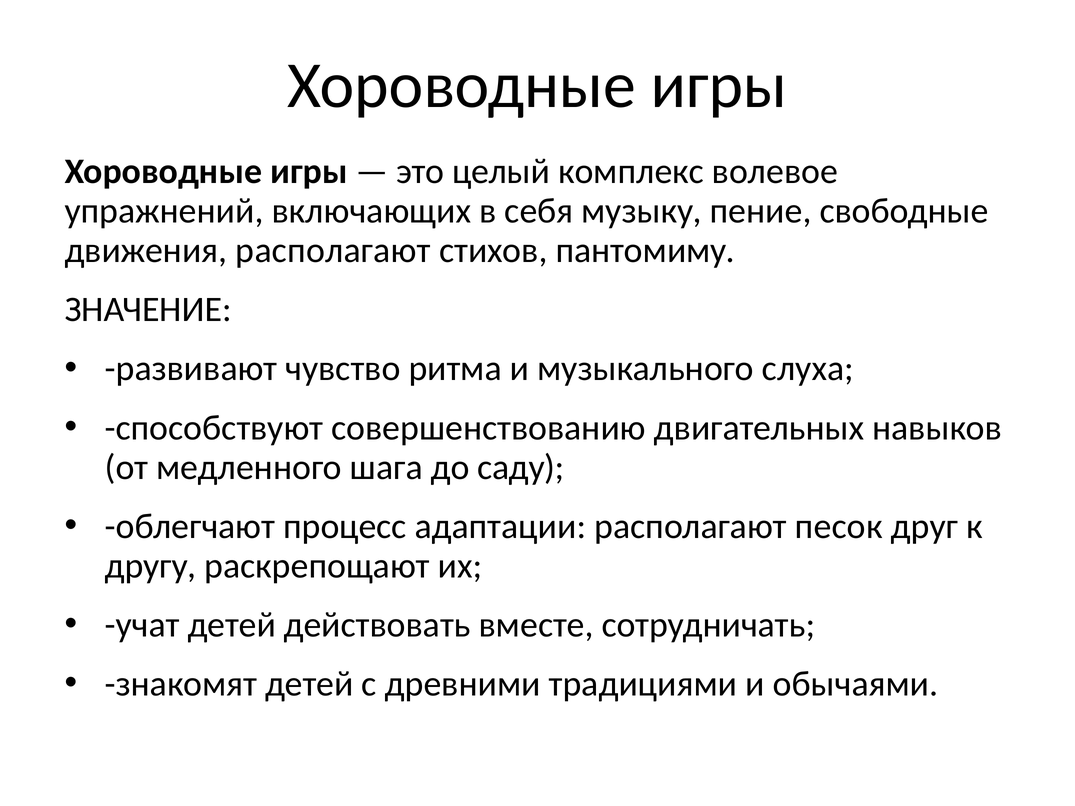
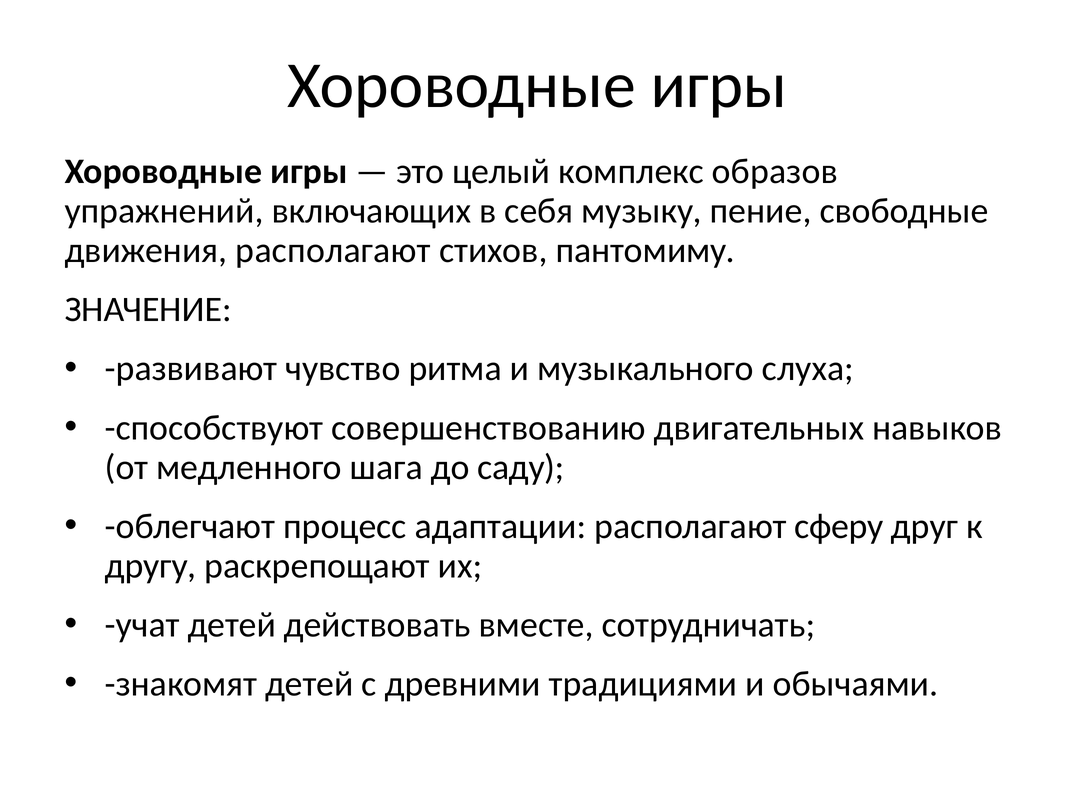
волевое: волевое -> образов (775, 172)
песок: песок -> сферу (839, 526)
